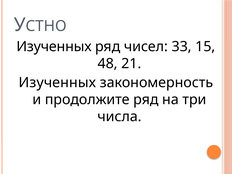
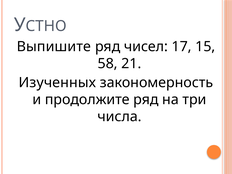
Изученных: Изученных -> Выпишите (54, 47)
33: 33 -> 17 (182, 47)
48: 48 -> 58 (108, 64)
